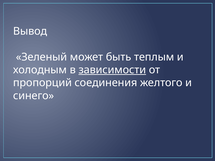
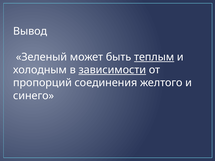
теплым underline: none -> present (154, 57)
